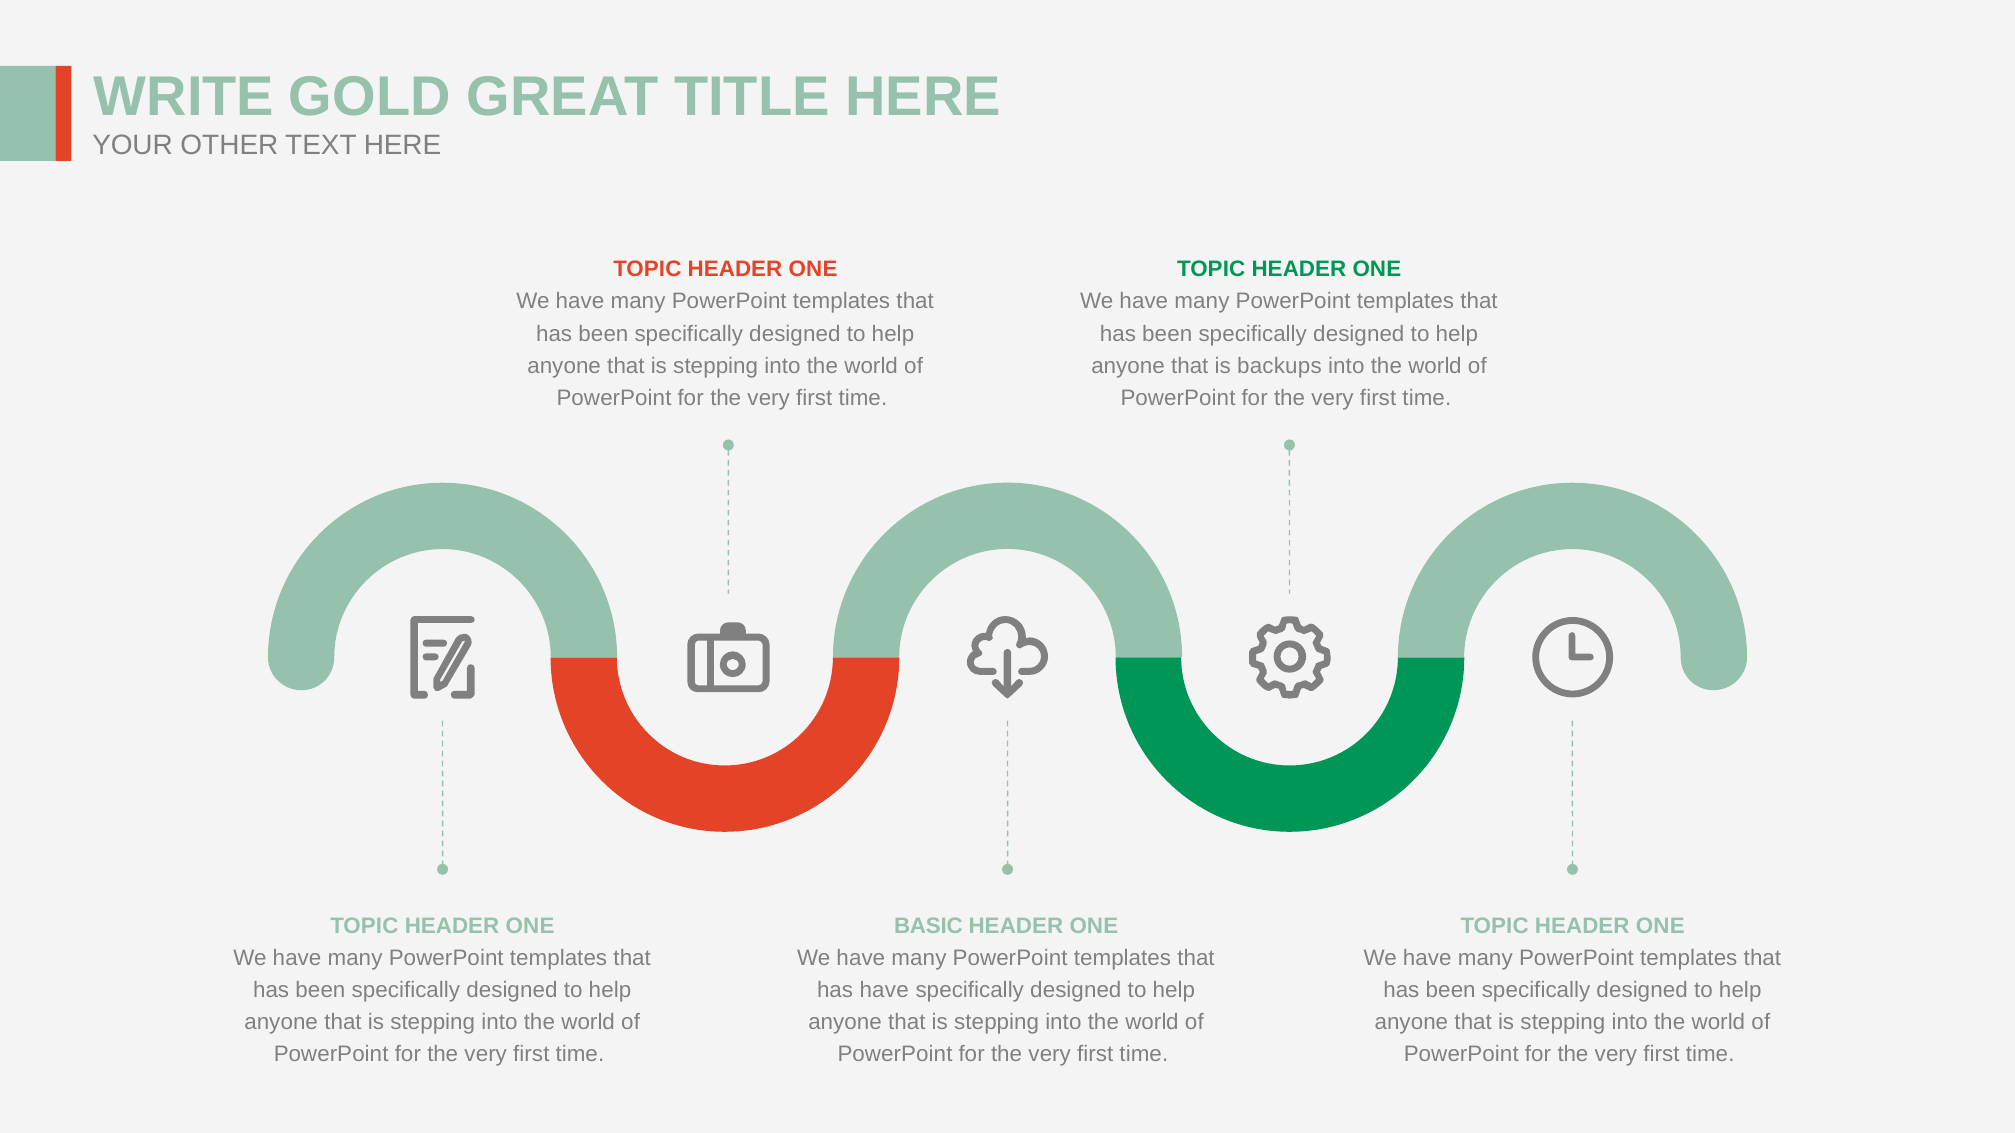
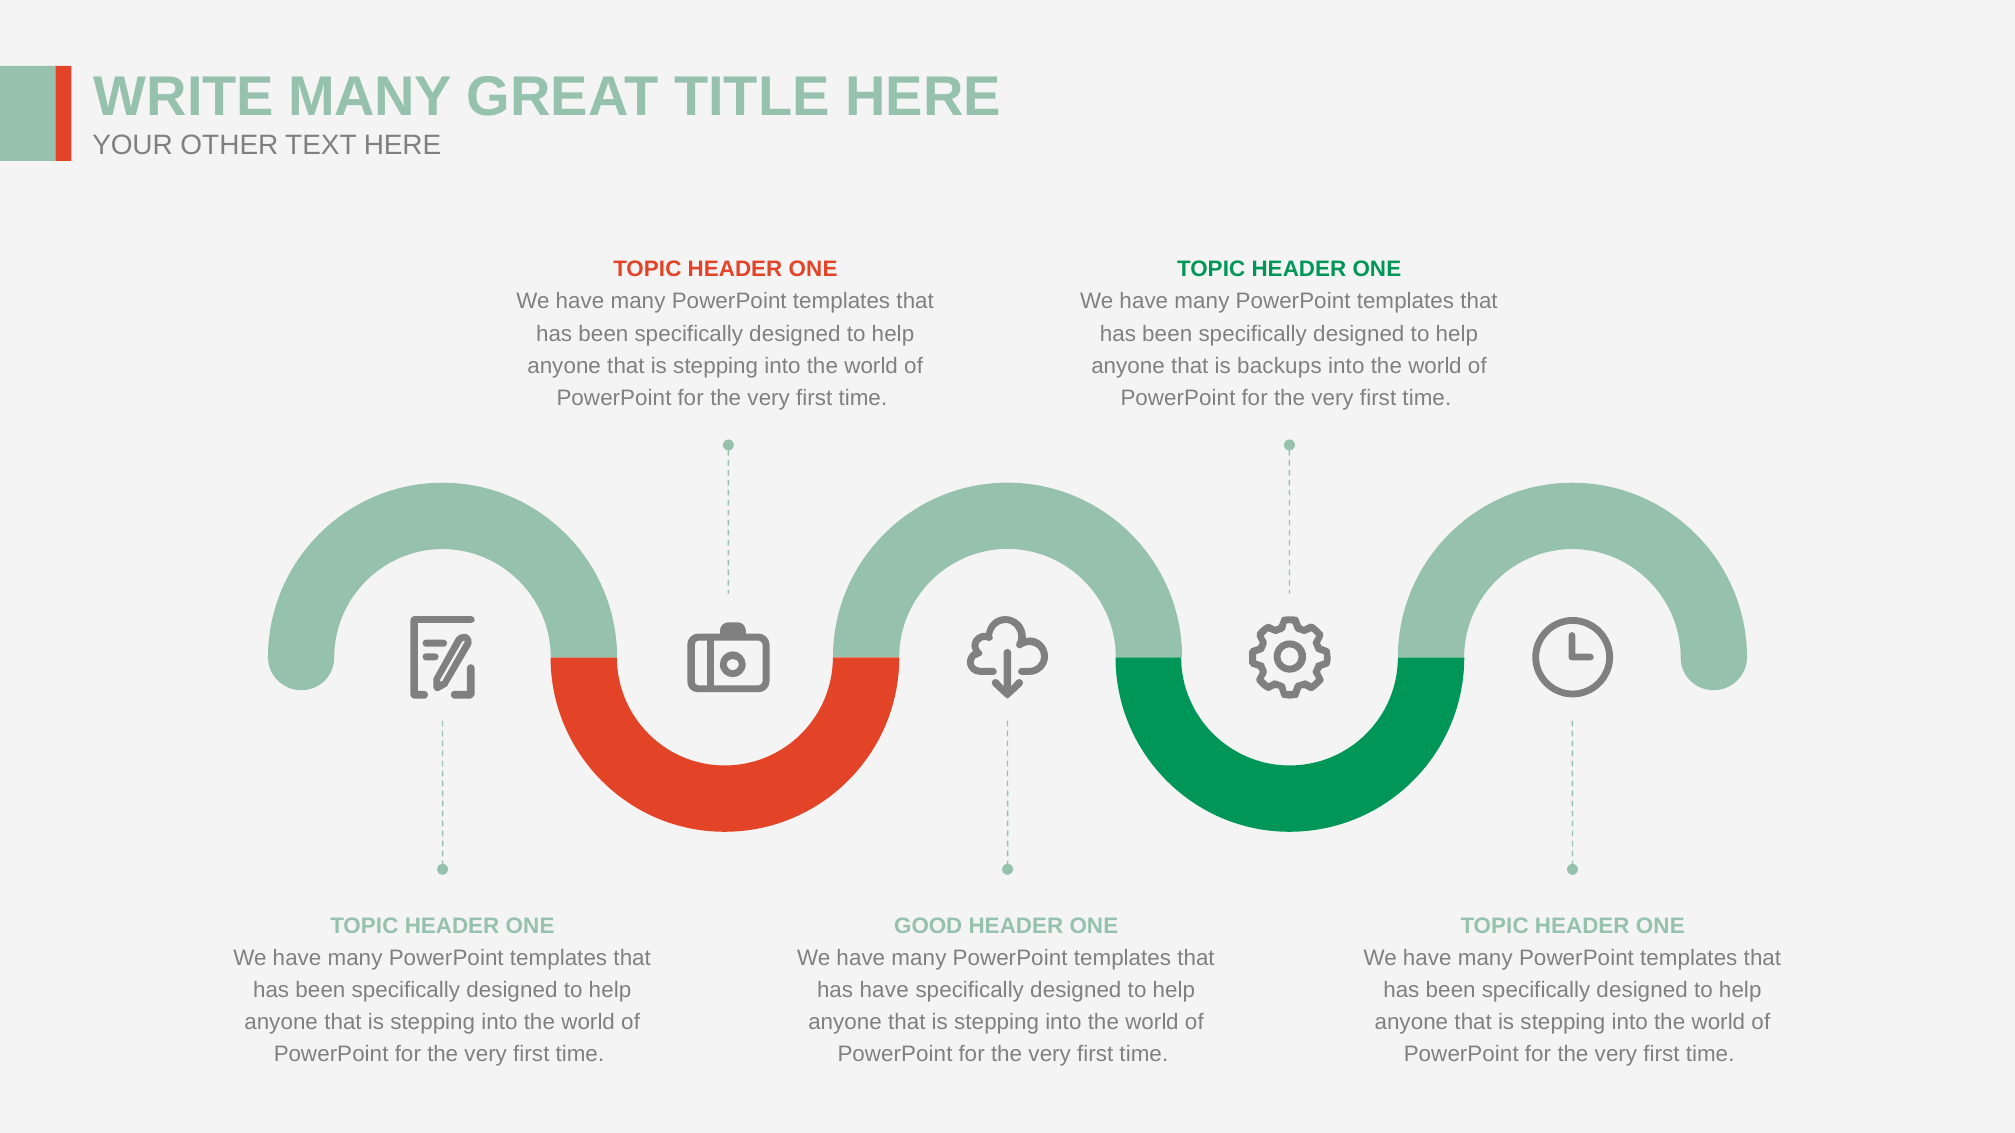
WRITE GOLD: GOLD -> MANY (370, 97)
BASIC: BASIC -> GOOD (928, 926)
